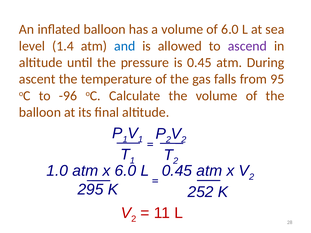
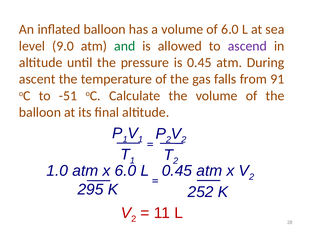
1.4: 1.4 -> 9.0 (63, 46)
and colour: blue -> green (125, 46)
95: 95 -> 91 (277, 79)
-96: -96 -> -51 (68, 96)
